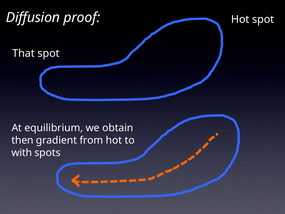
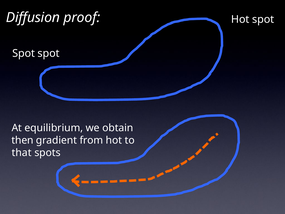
That: That -> Spot (24, 53)
with: with -> that (22, 153)
